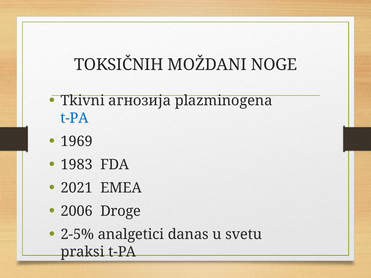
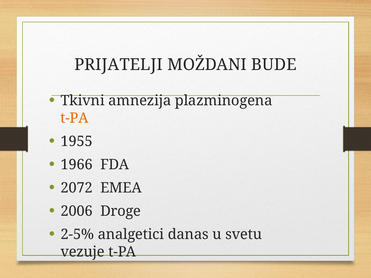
TOKSIČNIH: TOKSIČNIH -> PRIJATELJI (119, 65)
NOGE: NOGE -> BUDE (274, 65)
агнозија: агнозија -> amnezija (140, 101)
t-PA colour: blue -> orange (74, 118)
1969: 1969 -> 1955 (77, 141)
1983: 1983 -> 1966 (77, 165)
2021: 2021 -> 2072 (77, 188)
praksi: praksi -> vezuje (83, 252)
